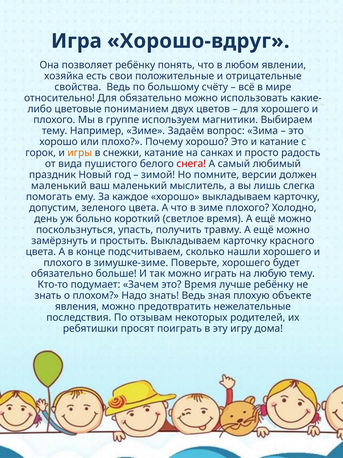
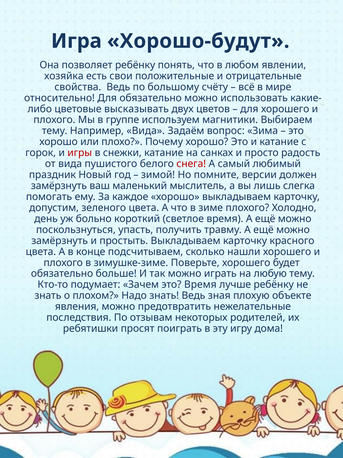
Хорошо-вдруг: Хорошо-вдруг -> Хорошо-будут (198, 41)
пониманием: пониманием -> высказывать (136, 109)
Например Зиме: Зиме -> Вида (146, 131)
игры colour: orange -> red (80, 153)
маленький: маленький -> замёрзнуть (59, 186)
